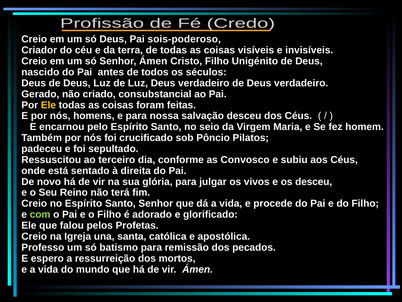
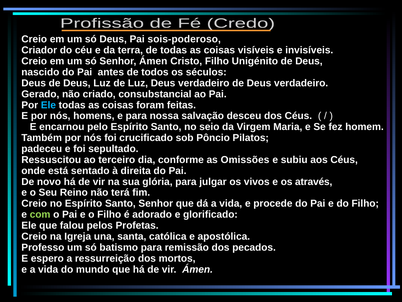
Ele colour: yellow -> light blue (48, 105)
Convosco: Convosco -> Omissões (245, 160)
os desceu: desceu -> através (314, 181)
